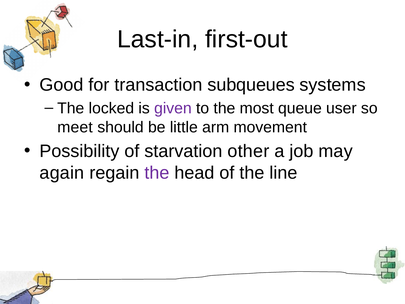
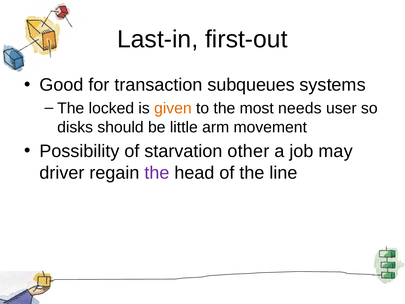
given colour: purple -> orange (173, 108)
queue: queue -> needs (300, 108)
meet: meet -> disks (75, 127)
again: again -> driver (62, 173)
